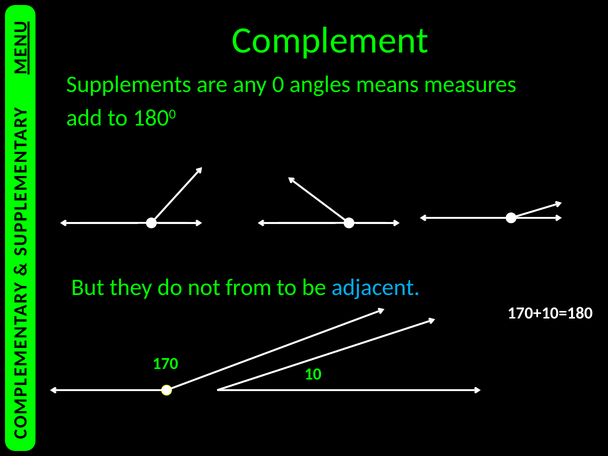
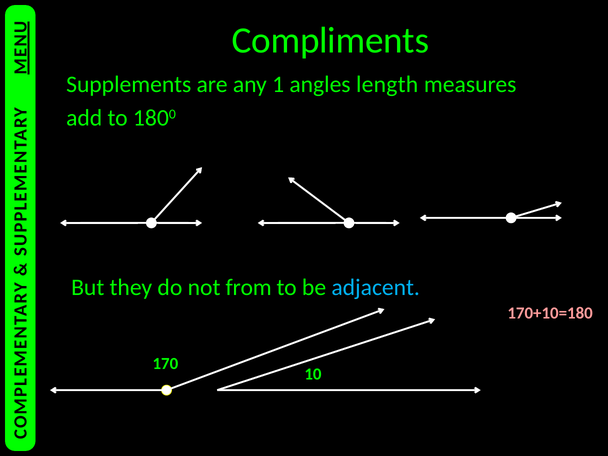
Complement: Complement -> Compliments (331, 41)
0: 0 -> 1 (278, 85)
means: means -> length (387, 85)
170+10=180 colour: white -> pink (550, 313)
